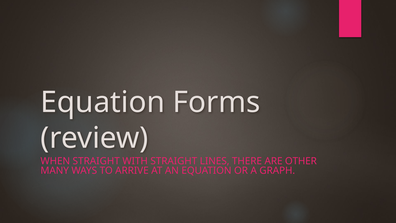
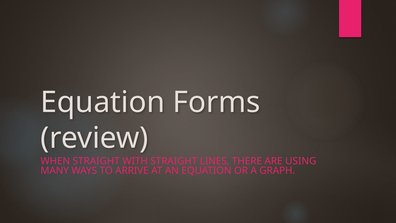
OTHER: OTHER -> USING (301, 161)
